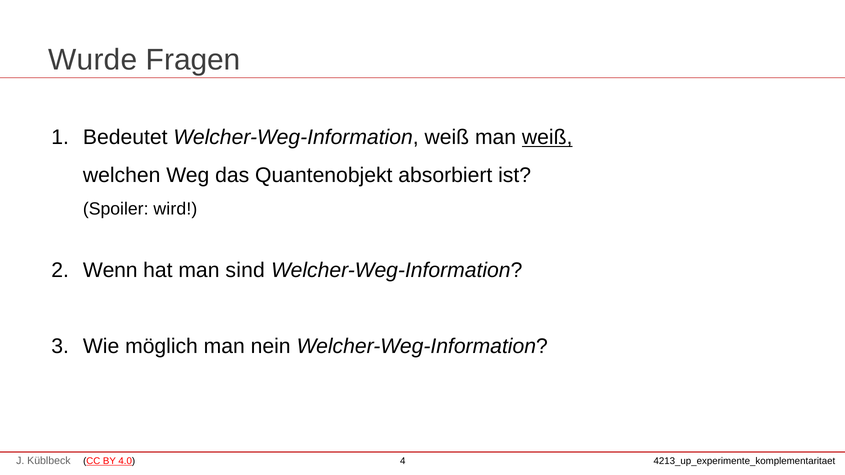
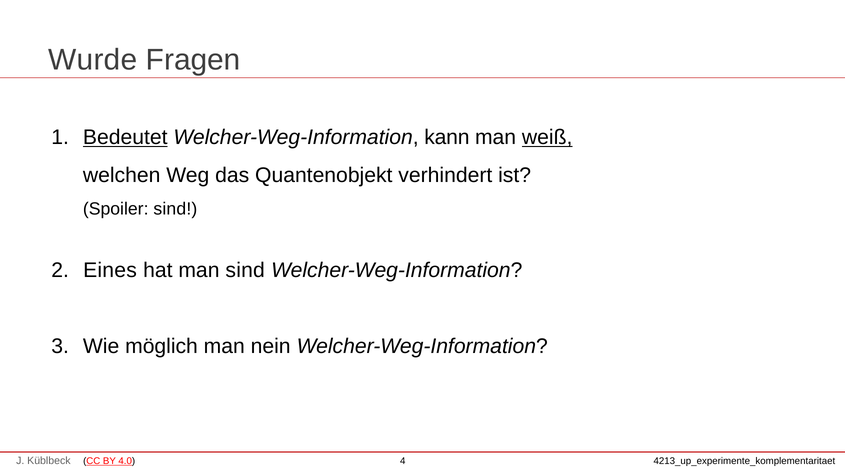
Bedeutet underline: none -> present (125, 138)
Welcher-Weg-Information weiß: weiß -> kann (447, 138)
absorbiert: absorbiert -> verhindert (445, 176)
Spoiler wird: wird -> sind (175, 209)
Wenn: Wenn -> Eines (110, 271)
